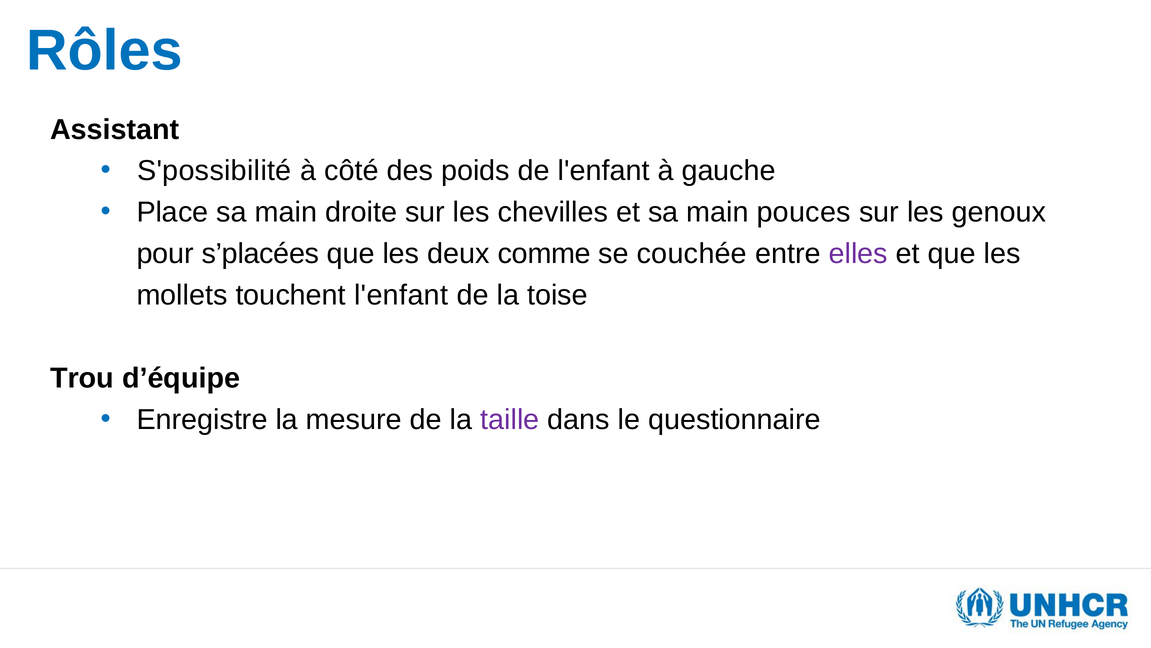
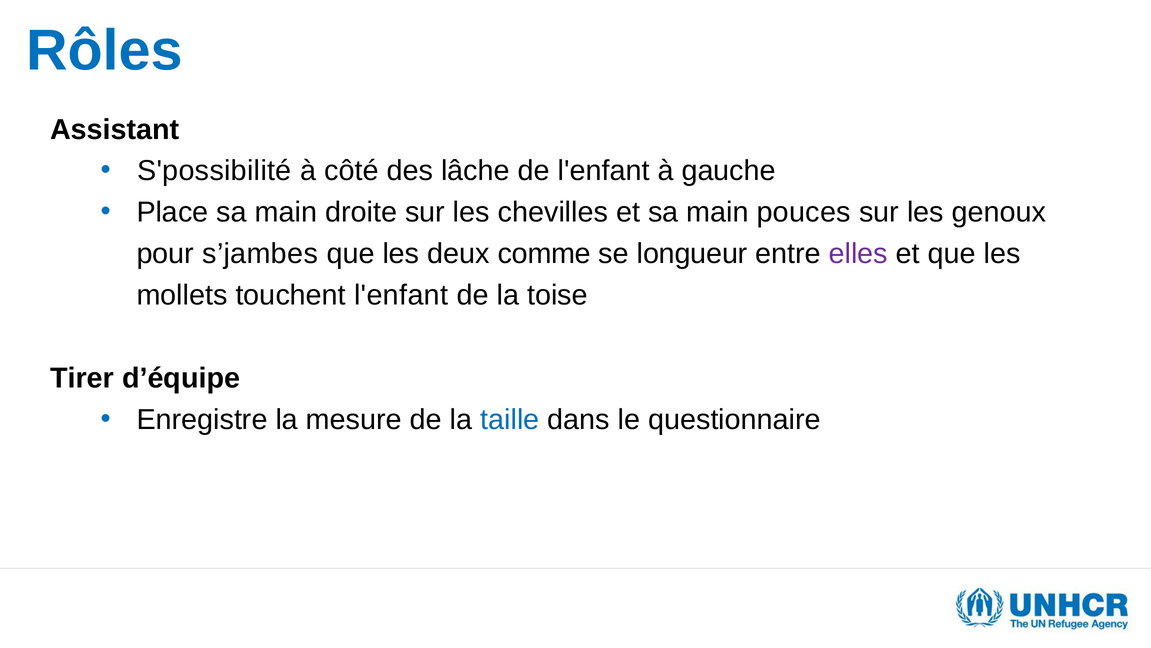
poids: poids -> lâche (475, 171)
s’placées: s’placées -> s’jambes (260, 254)
couchée: couchée -> longueur (692, 254)
Trou: Trou -> Tirer (82, 378)
taille colour: purple -> blue (510, 419)
